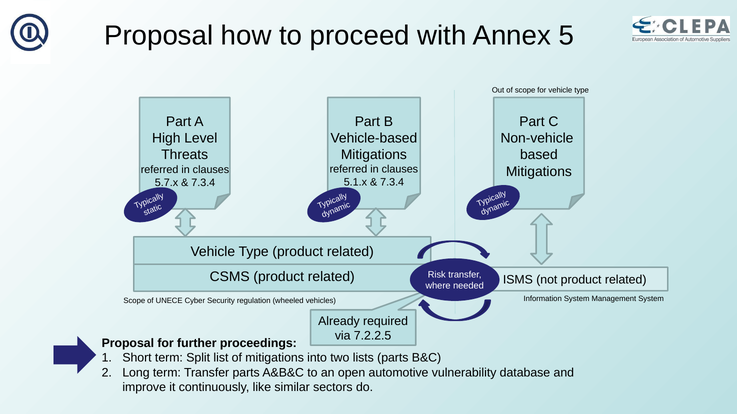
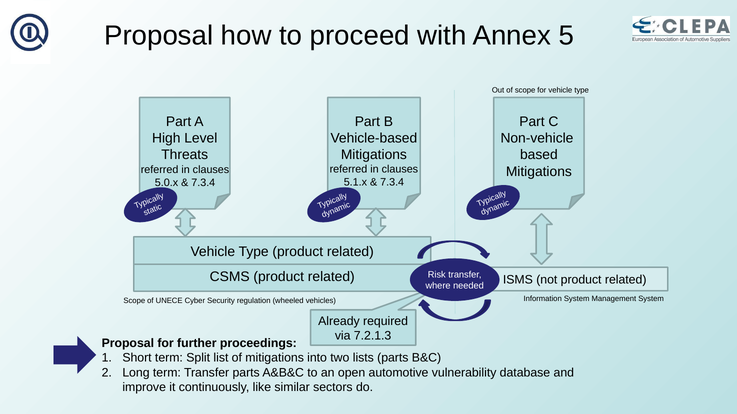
5.7.x: 5.7.x -> 5.0.x (167, 183)
7.2.2.5: 7.2.2.5 -> 7.2.1.3 (373, 336)
